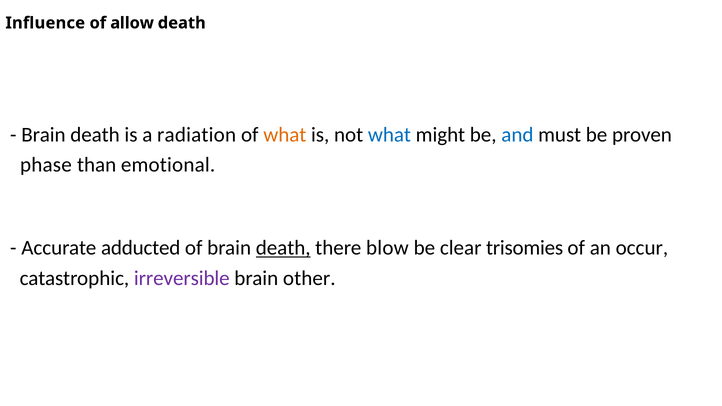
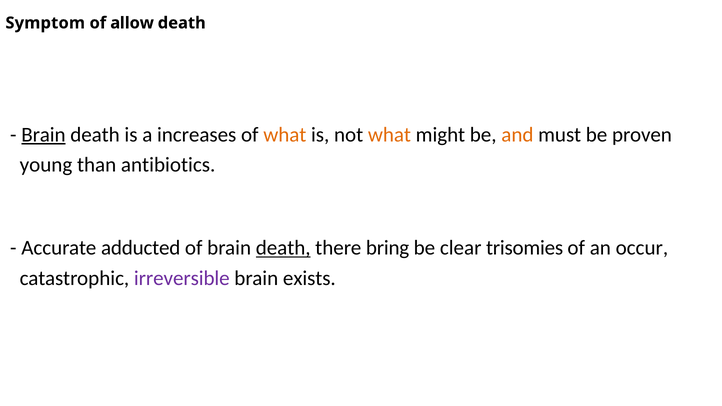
Influence: Influence -> Symptom (45, 23)
Brain underline: none -> present (43, 135)
radiation: radiation -> increases (197, 135)
what colour: blue -> orange (389, 135)
and colour: blue -> orange (517, 135)
phase: phase -> young (46, 165)
emotional: emotional -> antibiotics (168, 165)
blow: blow -> bring (388, 248)
other: other -> exists (309, 278)
